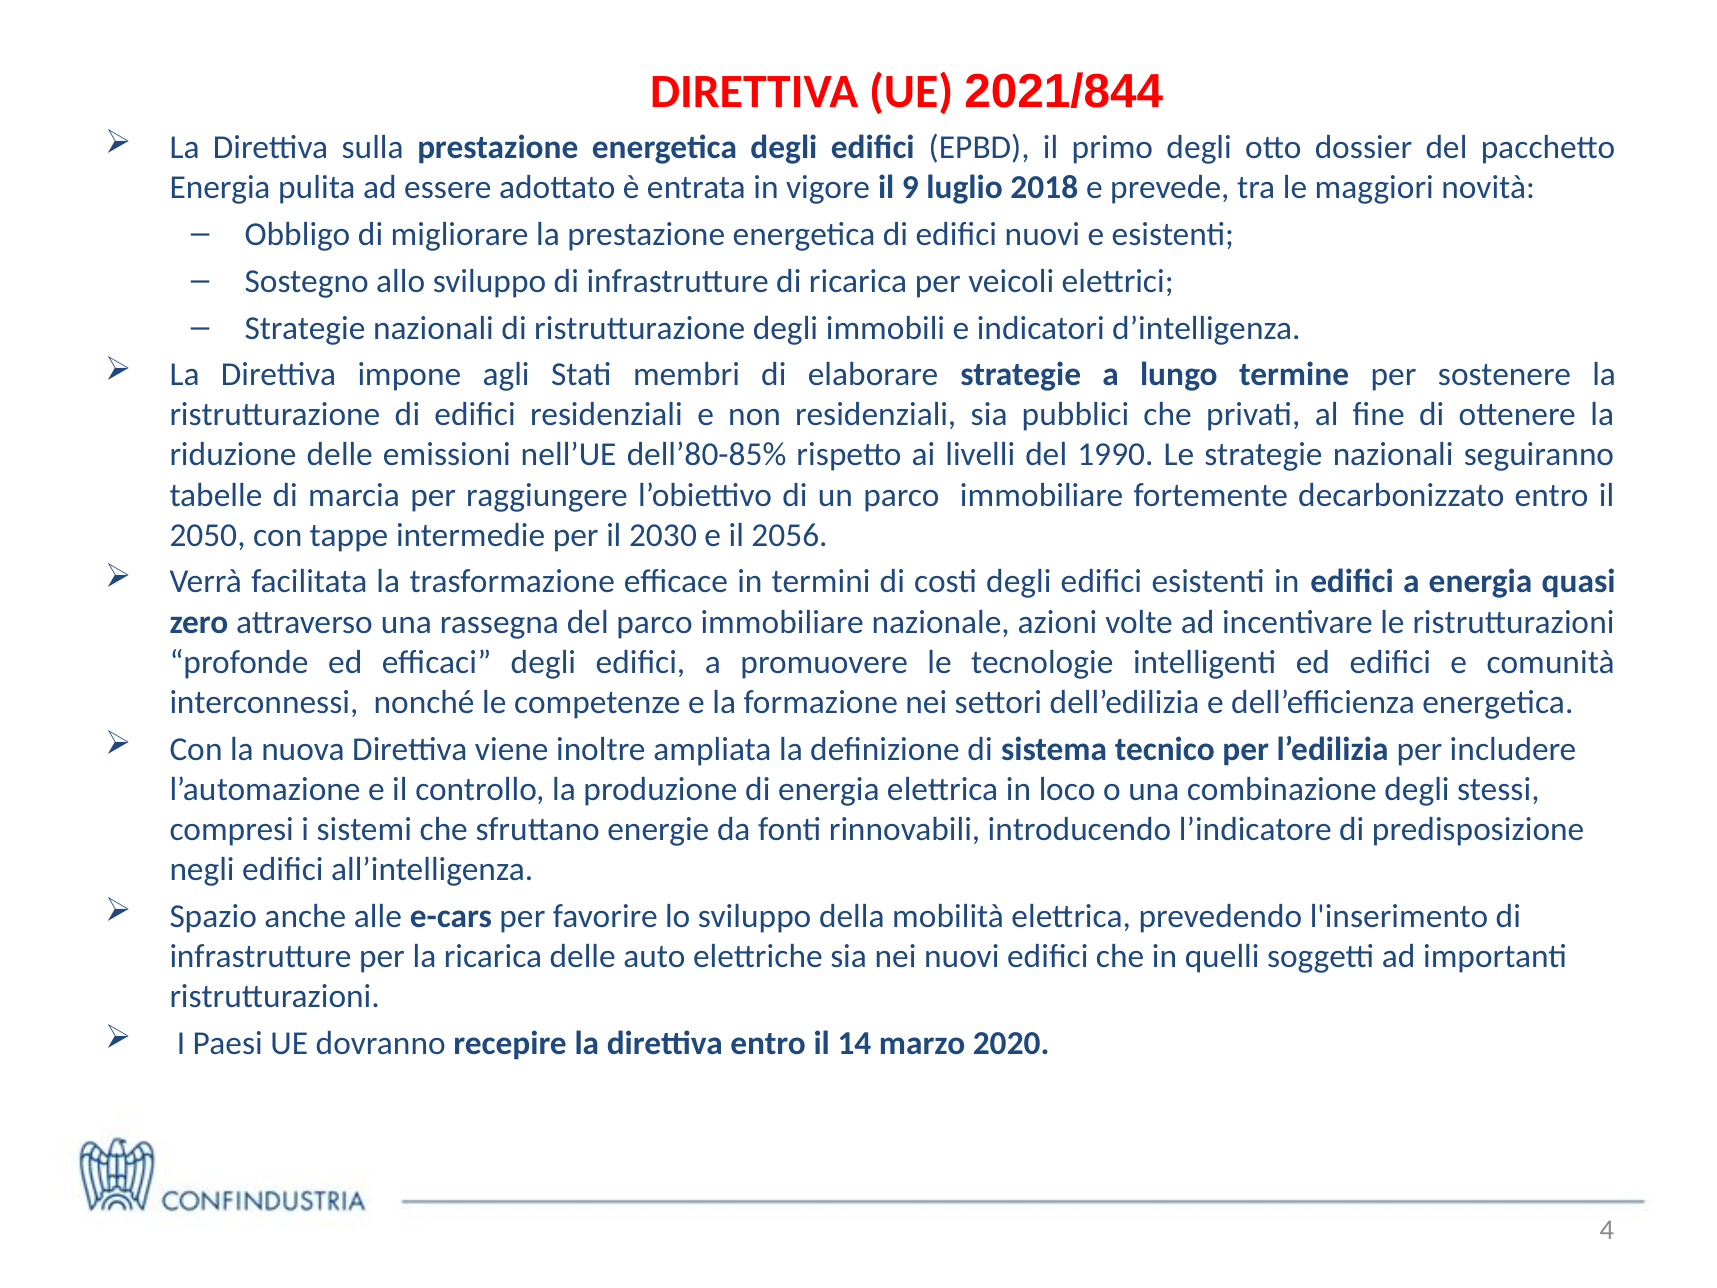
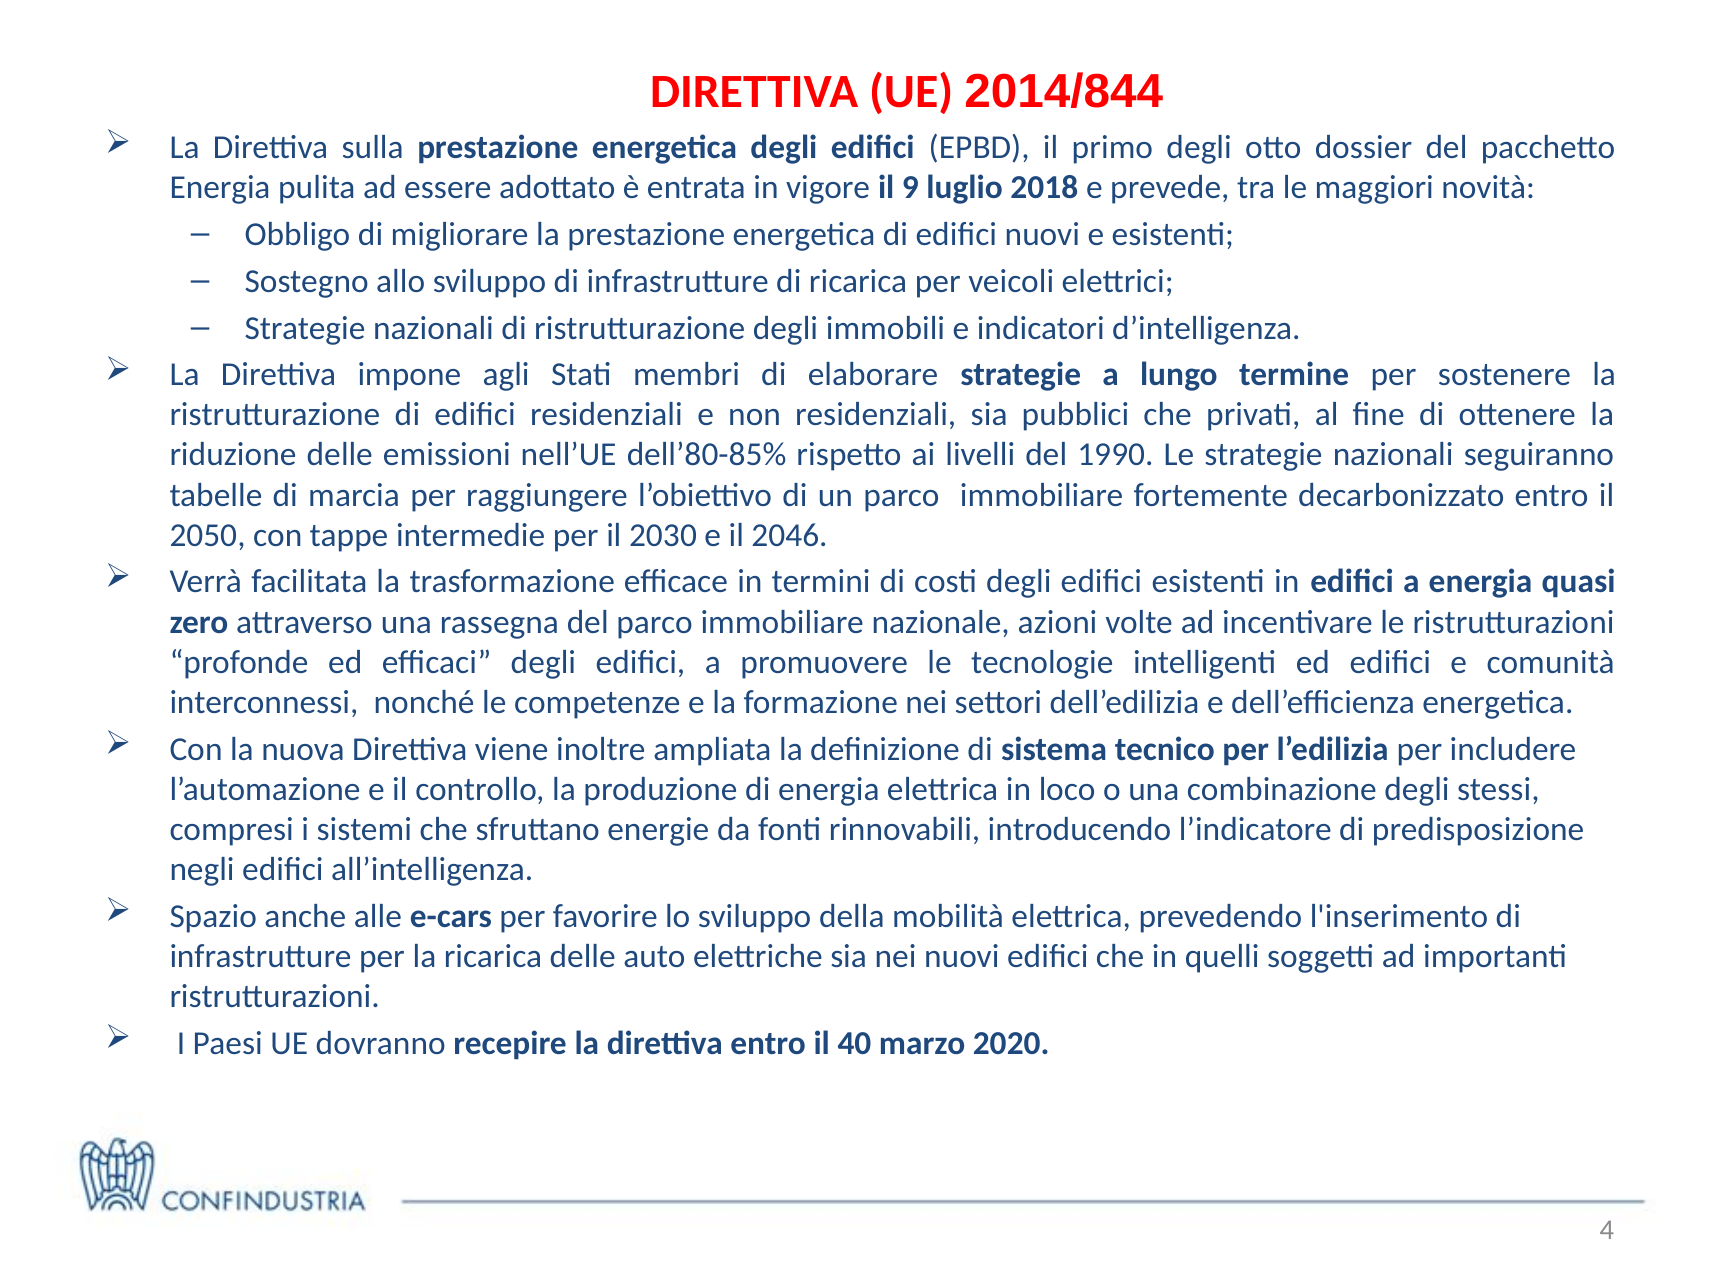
2021/844: 2021/844 -> 2014/844 (1064, 91)
2056: 2056 -> 2046 (790, 535)
14: 14 -> 40 (854, 1043)
